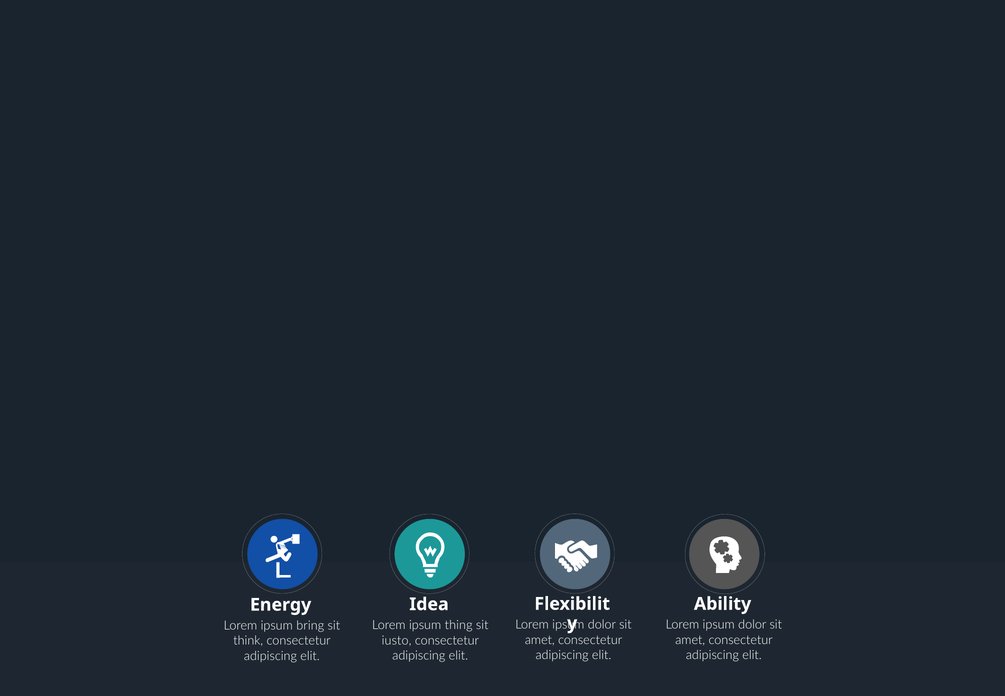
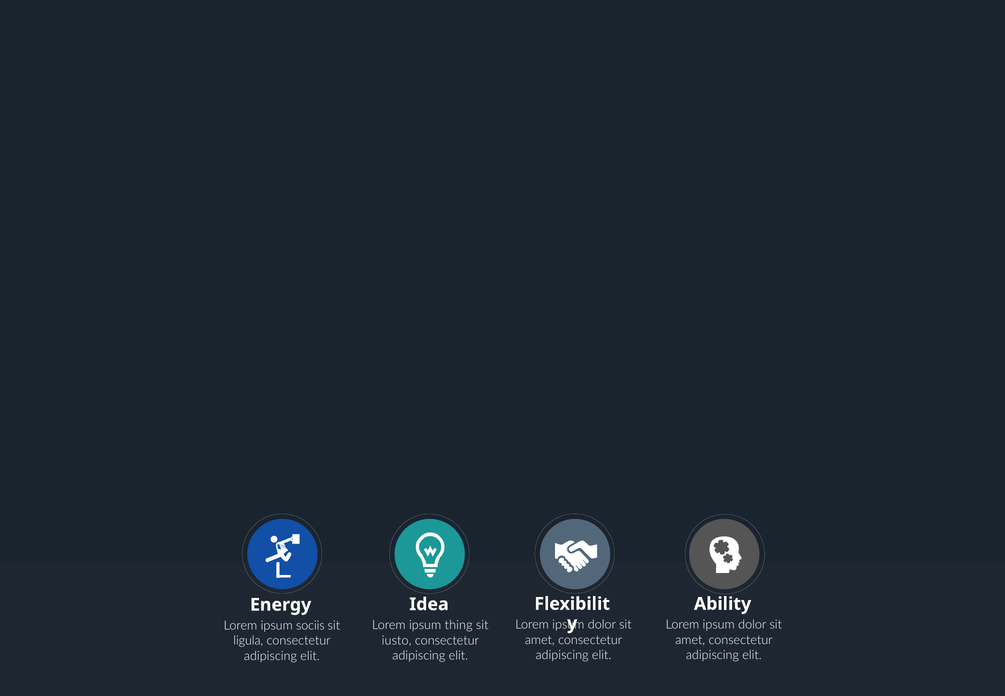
bring: bring -> sociis (310, 626)
think: think -> ligula (248, 641)
